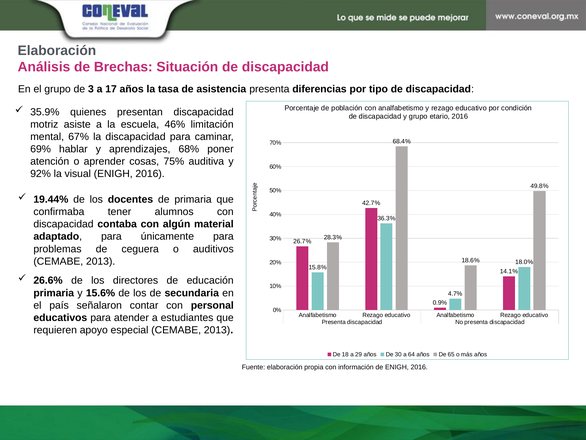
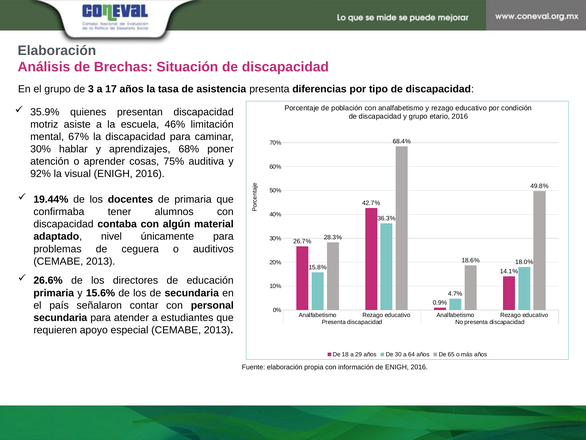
69%: 69% -> 30% (41, 149)
adaptado para: para -> nivel (111, 236)
educativos: educativos -> secundaria (60, 317)
